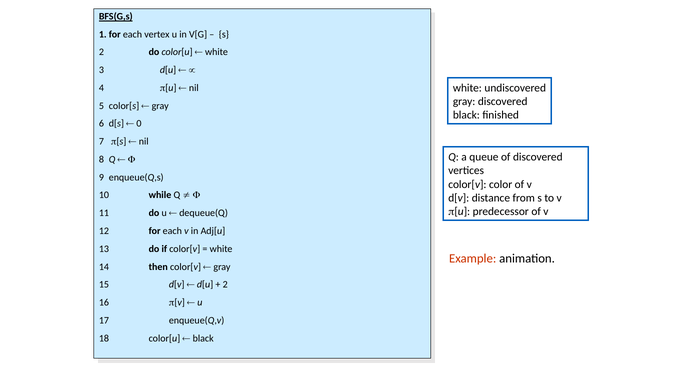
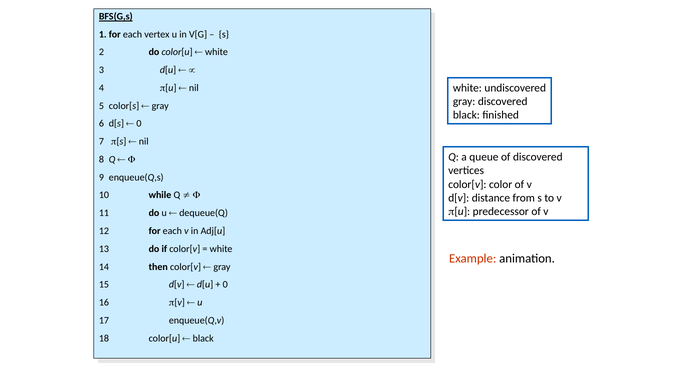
2: 2 -> 0 (225, 284)
